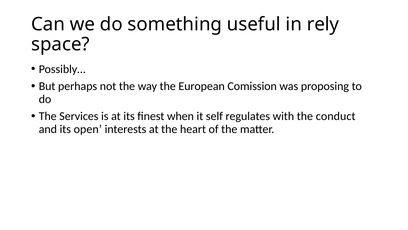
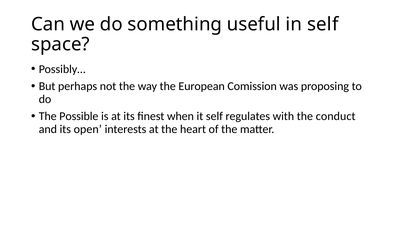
in rely: rely -> self (323, 24)
Services: Services -> Possible (79, 116)
